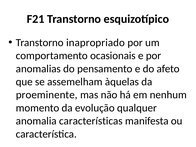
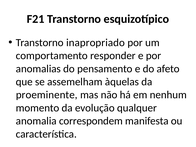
ocasionais: ocasionais -> responder (113, 56)
características: características -> correspondem (91, 121)
